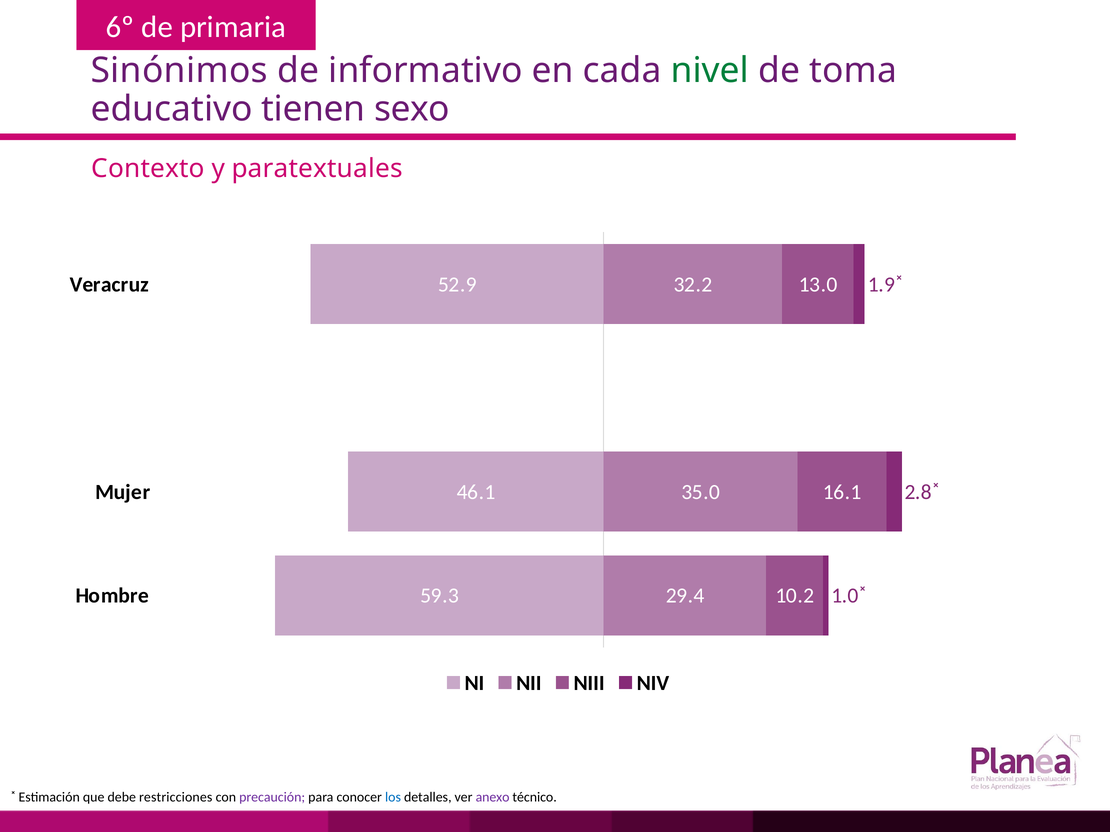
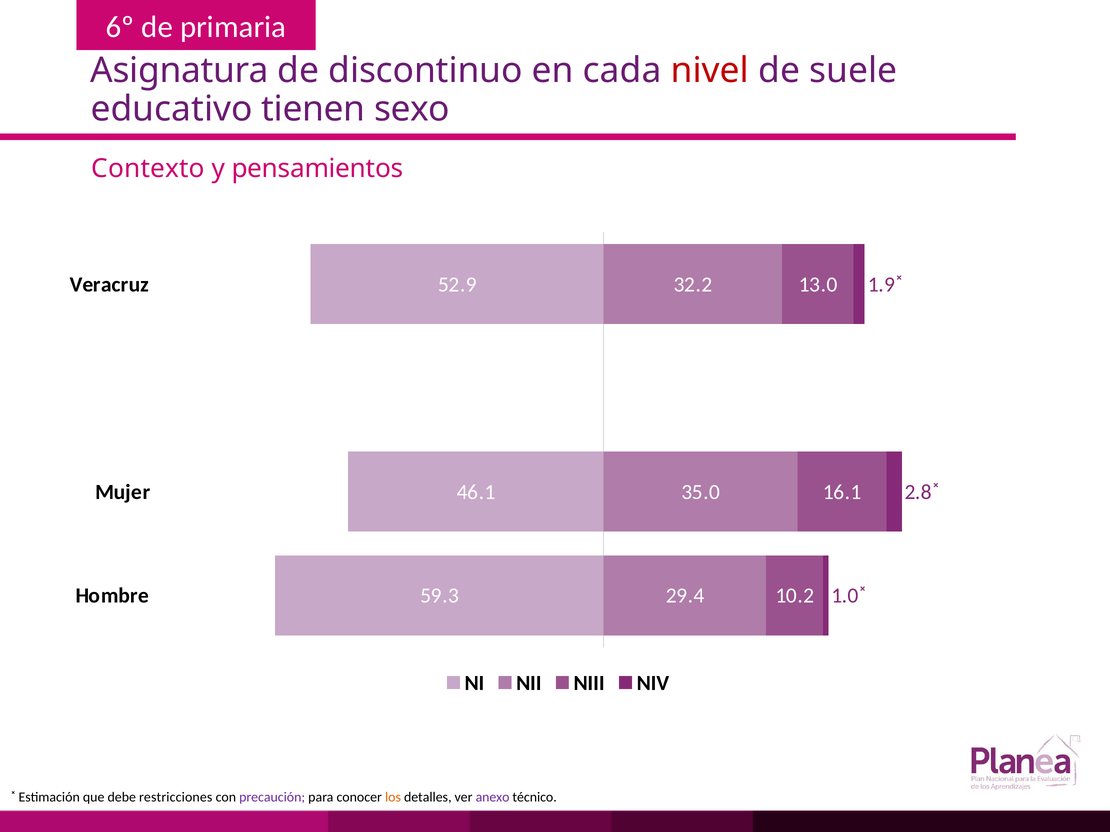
Sinónimos: Sinónimos -> Asignatura (180, 71)
informativo: informativo -> discontinuo (426, 71)
nivel colour: green -> red (710, 71)
toma: toma -> suele (853, 71)
paratextuales: paratextuales -> pensamientos (317, 169)
los colour: blue -> orange (393, 798)
